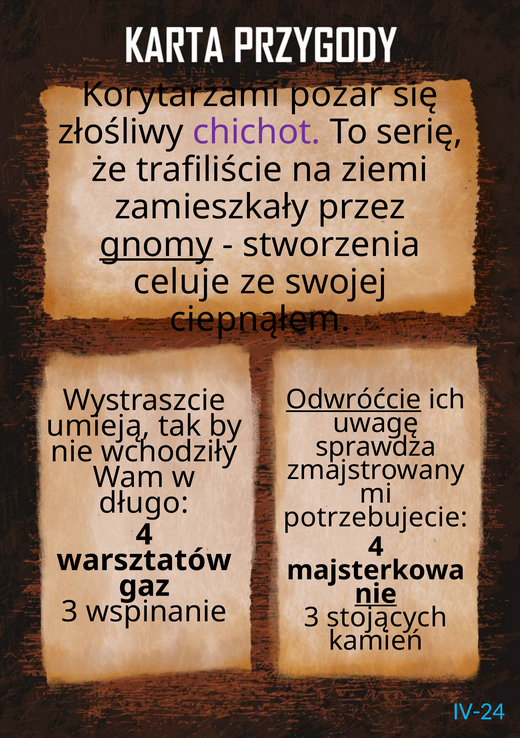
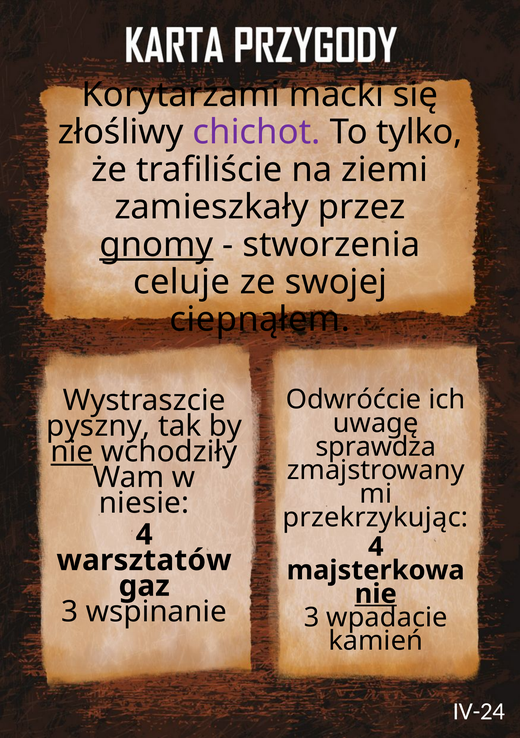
pożar: pożar -> macki (336, 95)
serię: serię -> tylko (419, 132)
Odwróćcie underline: present -> none (354, 400)
umieją: umieją -> pyszny (98, 427)
nie underline: none -> present (72, 452)
długo: długo -> niesie (144, 504)
potrzebujecie: potrzebujecie -> przekrzykując (375, 518)
stojących: stojących -> wpadacie (387, 618)
IV-24 colour: light blue -> white (479, 712)
